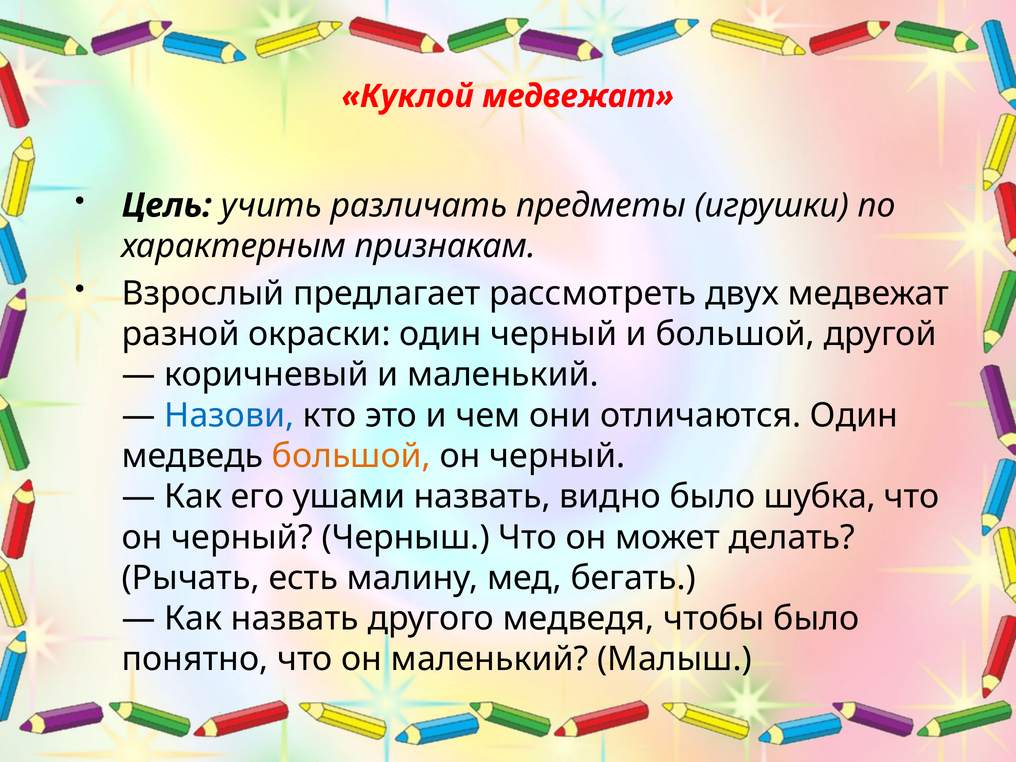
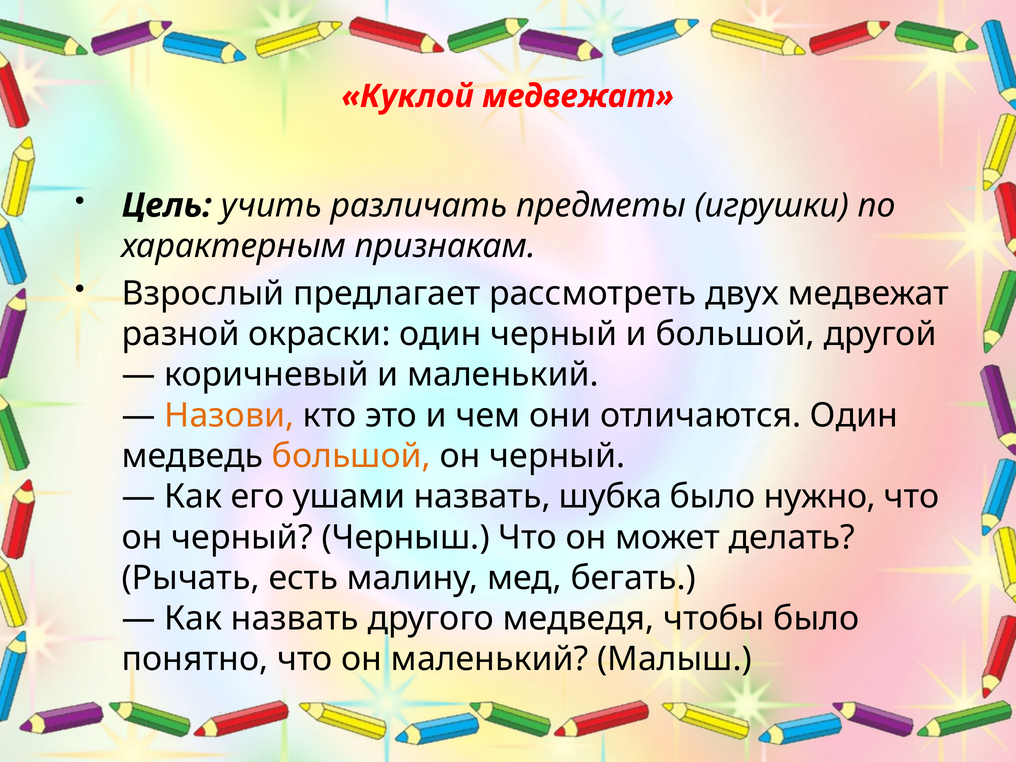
Назови colour: blue -> orange (229, 415)
видно: видно -> шубка (610, 497)
шубка: шубка -> нужно (820, 497)
